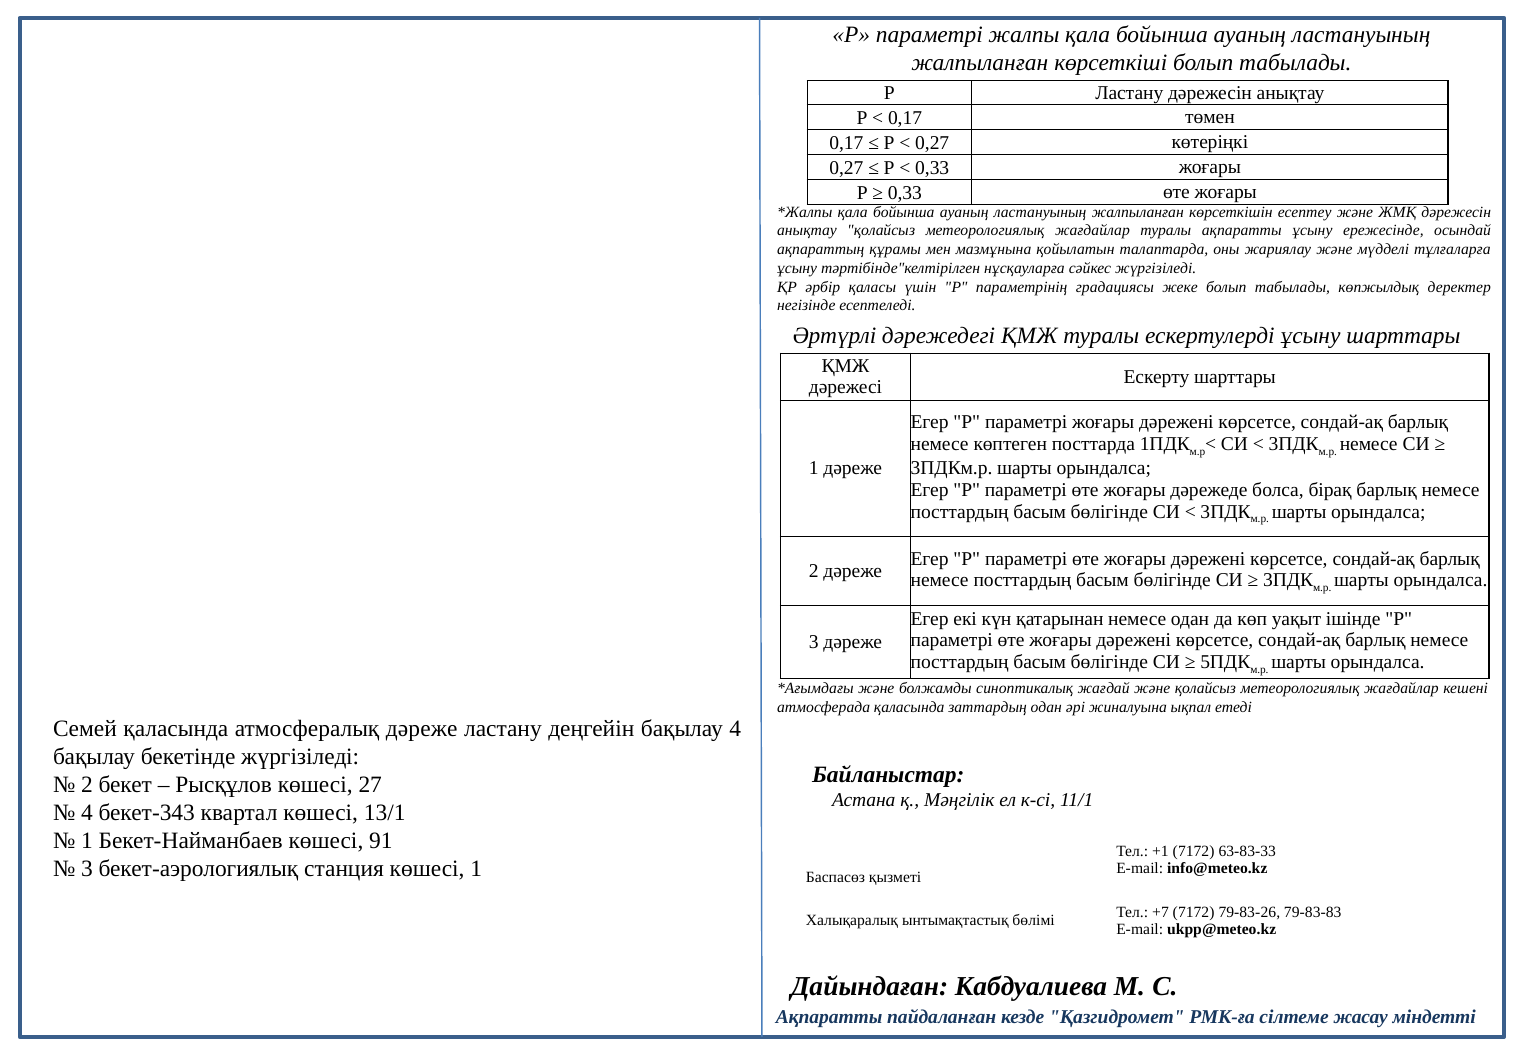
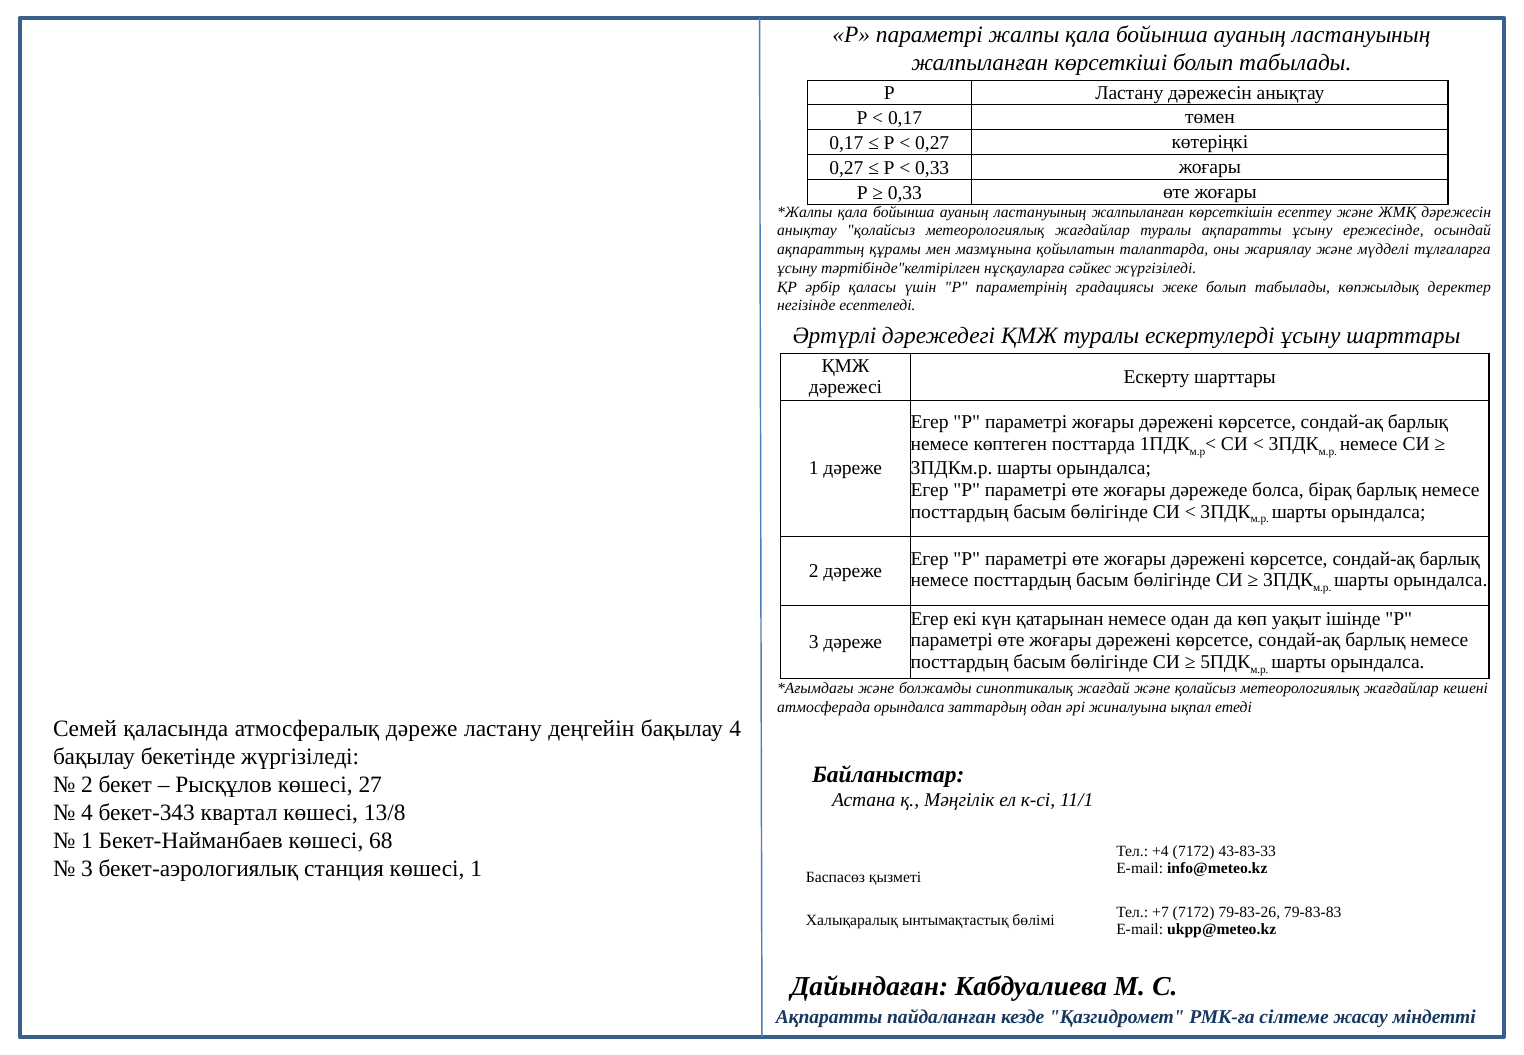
атмосферада қаласында: қаласында -> орындалса (909, 708)
13/1: 13/1 -> 13/8 (385, 813)
91: 91 -> 68 (381, 841)
+1: +1 -> +4 (1160, 851)
63-83-33: 63-83-33 -> 43-83-33 (1247, 851)
